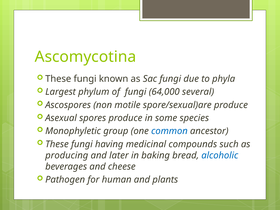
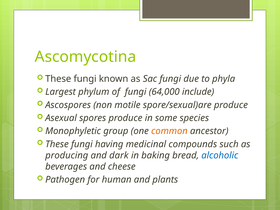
several: several -> include (198, 92)
common colour: blue -> orange (169, 131)
later: later -> dark (119, 155)
